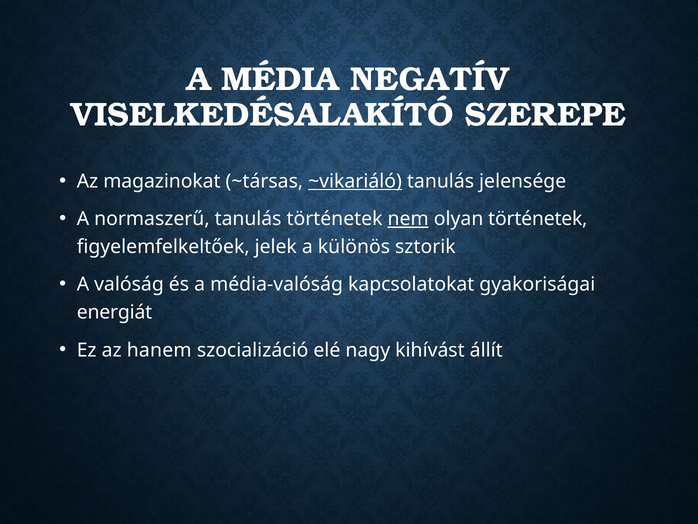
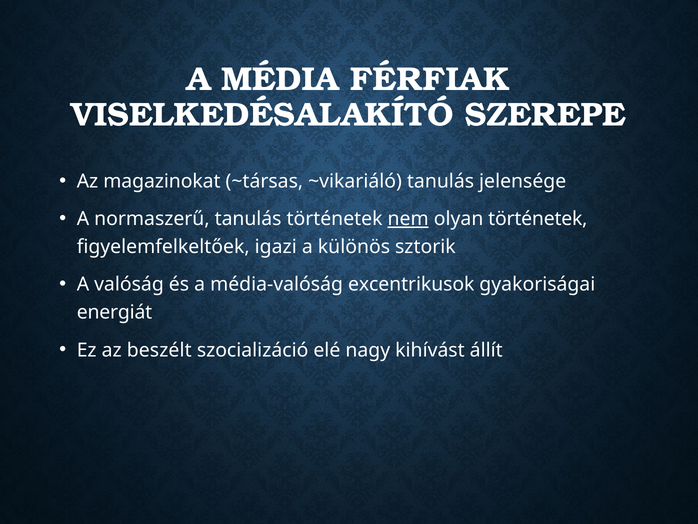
NEGATÍV: NEGATÍV -> FÉRFIAK (430, 79)
~vikariáló underline: present -> none (355, 181)
jelek: jelek -> igazi (276, 247)
kapcsolatokat: kapcsolatokat -> excentrikusok (411, 284)
hanem: hanem -> beszélt (159, 350)
